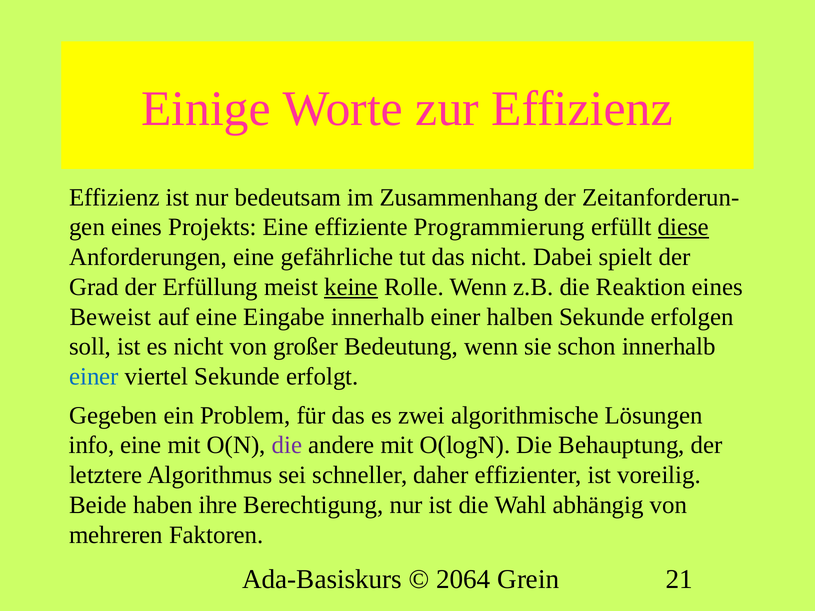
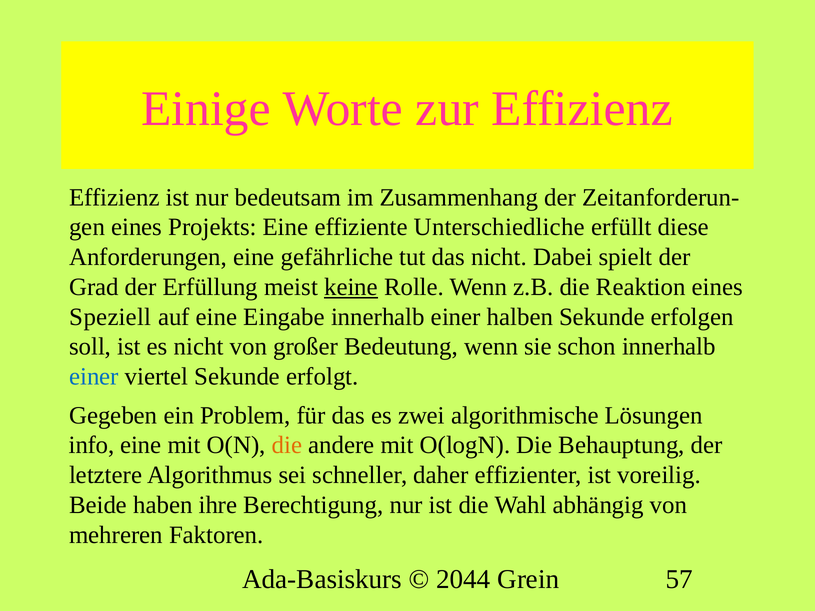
Programmierung: Programmierung -> Unterschiedliche (499, 227)
diese underline: present -> none (683, 227)
Beweist: Beweist -> Speziell (110, 317)
die colour: purple -> orange (287, 445)
2064: 2064 -> 2044 (463, 579)
21: 21 -> 57 (679, 579)
